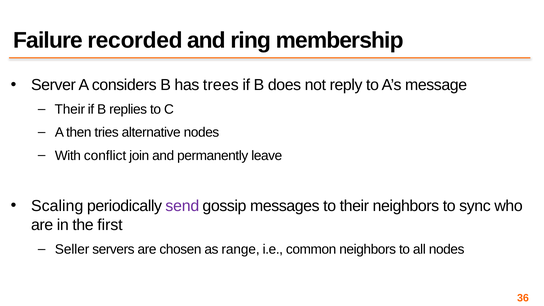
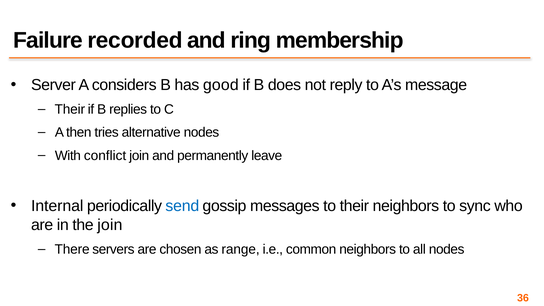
trees: trees -> good (221, 85)
Scaling: Scaling -> Internal (57, 206)
send colour: purple -> blue (182, 206)
the first: first -> join (110, 225)
Seller: Seller -> There (72, 249)
